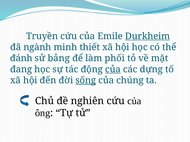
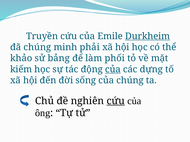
đã ngành: ngành -> chúng (37, 47)
thiết: thiết -> phải (90, 47)
đánh: đánh -> khảo (21, 58)
đang: đang -> kiếm (21, 70)
sống underline: present -> none (86, 81)
cứu underline: none -> present (116, 101)
